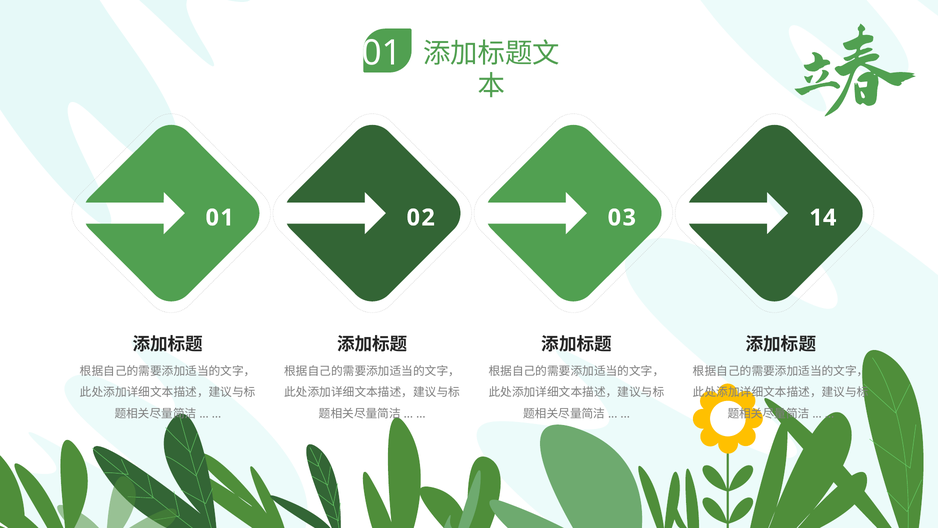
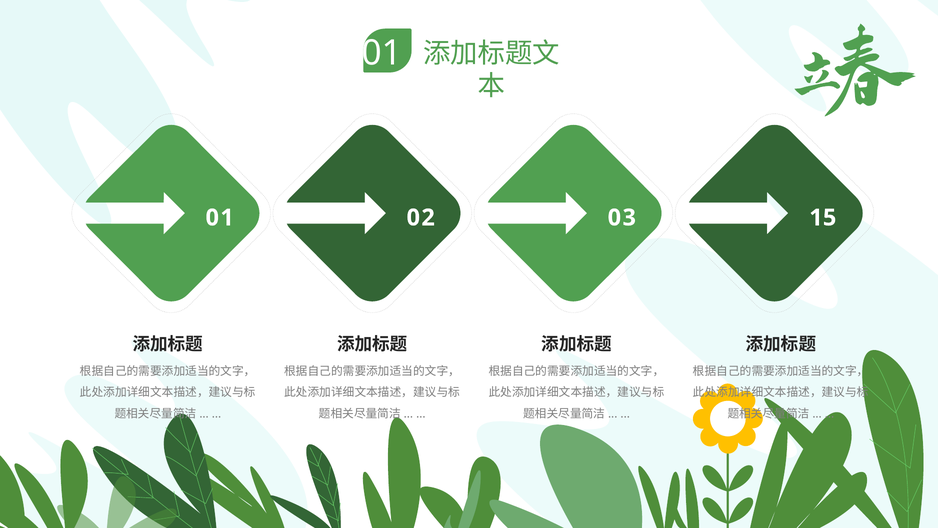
14: 14 -> 15 (823, 218)
